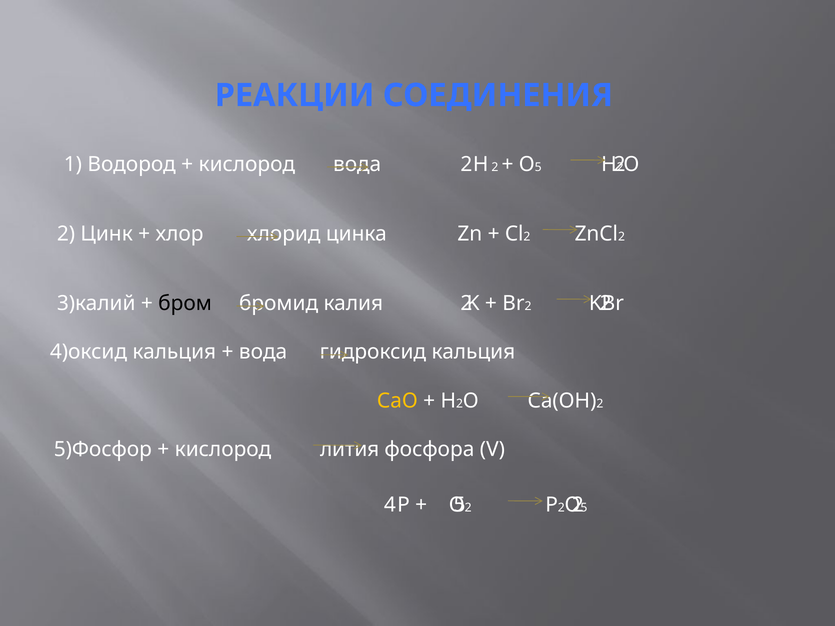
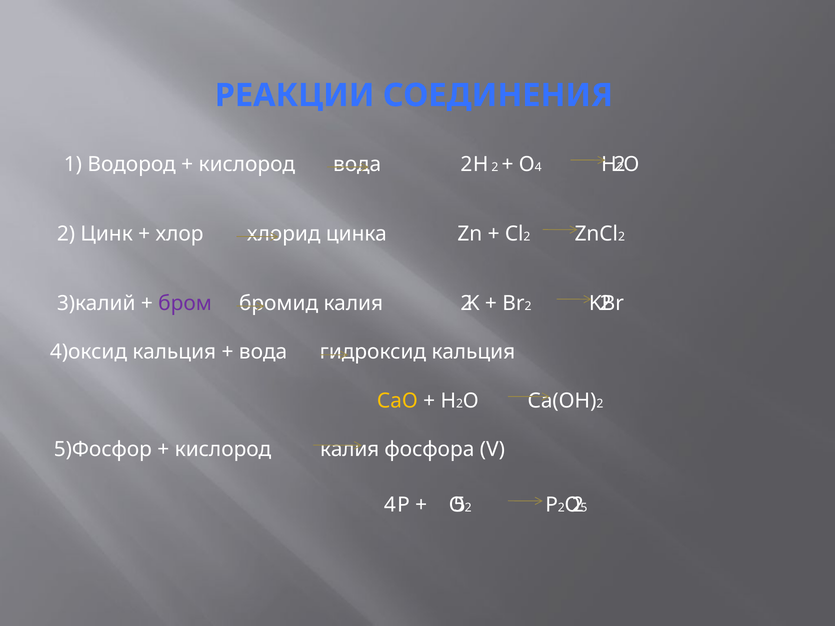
5: 5 -> 4 (538, 167)
бром colour: black -> purple (185, 303)
кислород лития: лития -> калия (350, 449)
